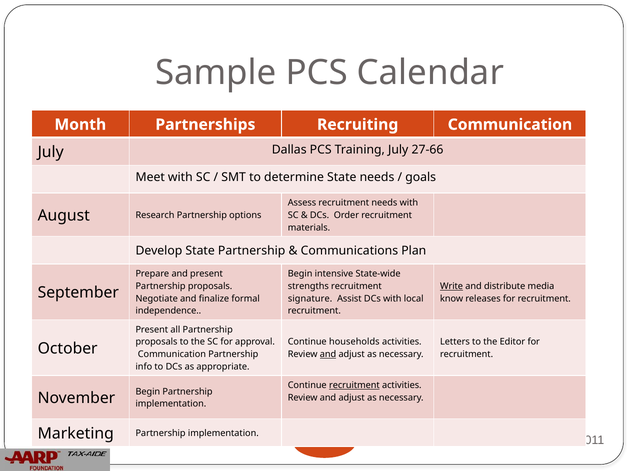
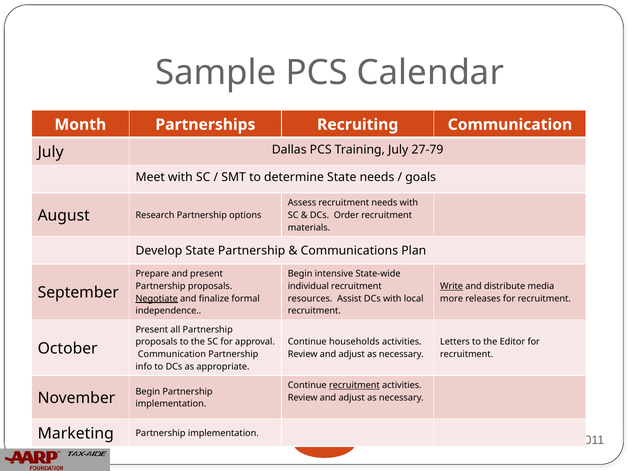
27-66: 27-66 -> 27-79 (427, 150)
strengths: strengths -> individual (308, 286)
Negotiate underline: none -> present (157, 299)
signature: signature -> resources (310, 299)
know: know -> more (452, 299)
and underline: present -> none (328, 354)
